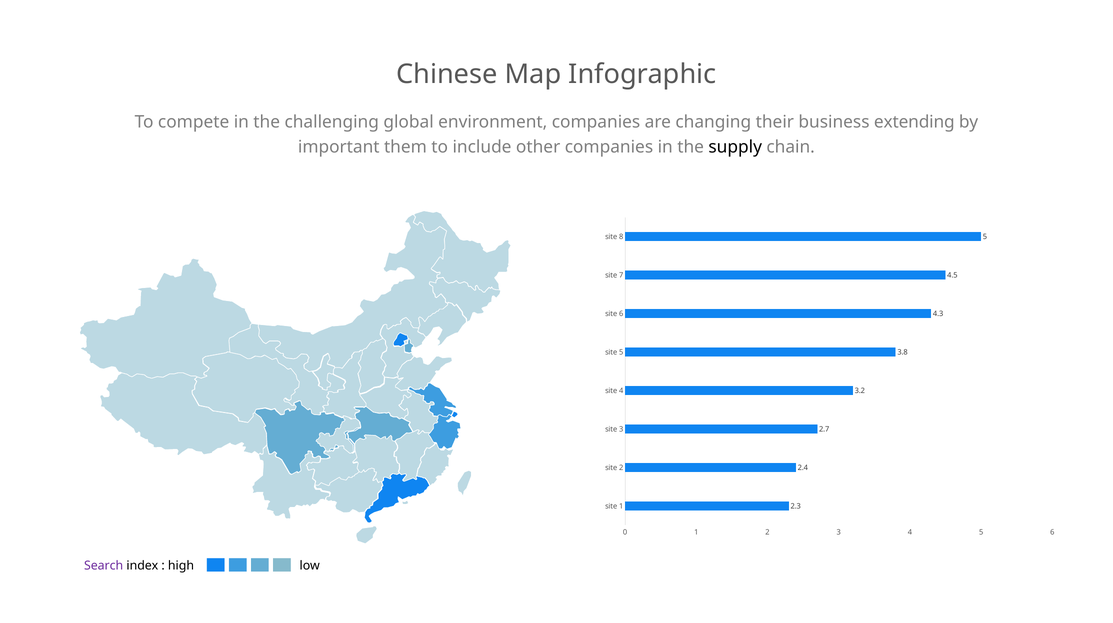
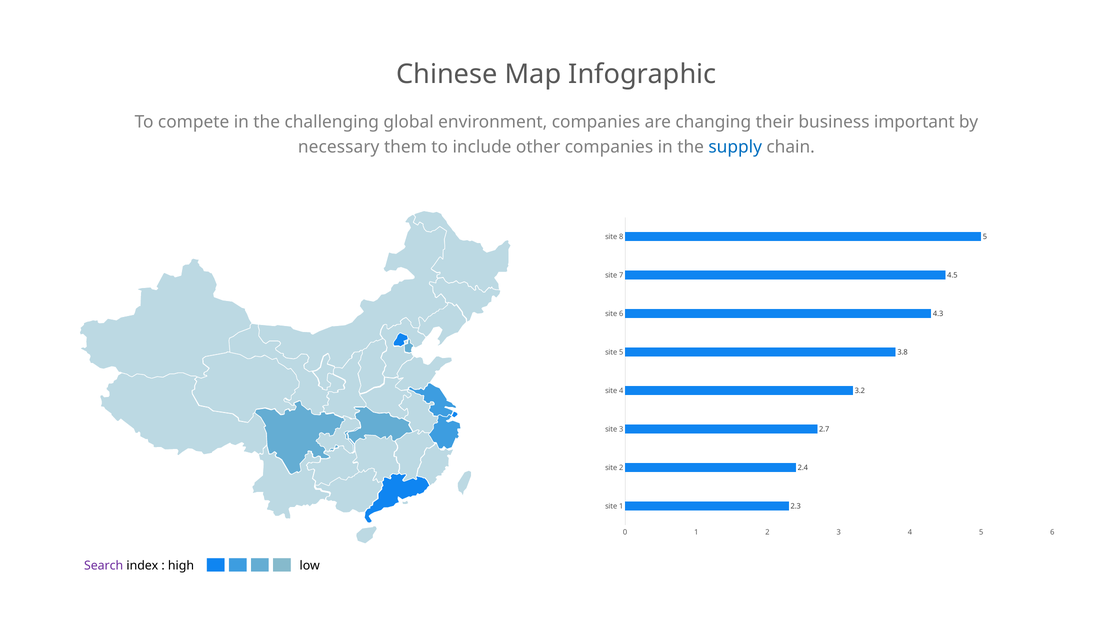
extending: extending -> important (914, 122)
important: important -> necessary (339, 147)
supply colour: black -> blue (735, 147)
